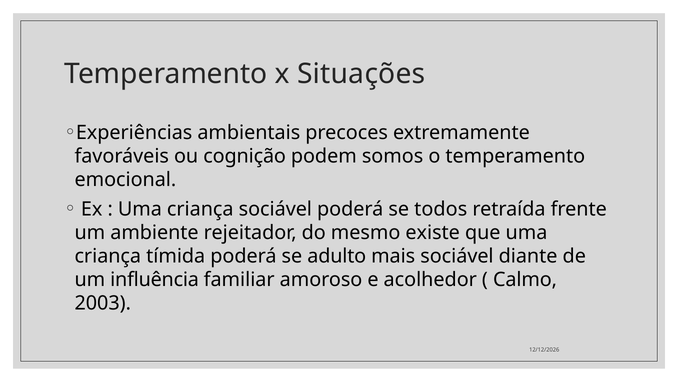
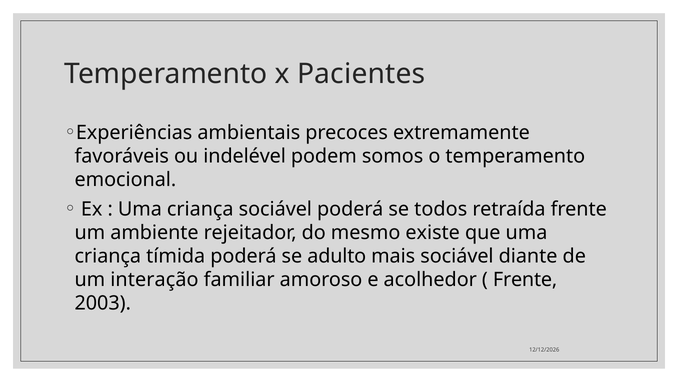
Situações: Situações -> Pacientes (361, 74)
cognição: cognição -> indelével (245, 156)
influência: influência -> interação (154, 279)
Calmo: Calmo -> Frente (525, 279)
